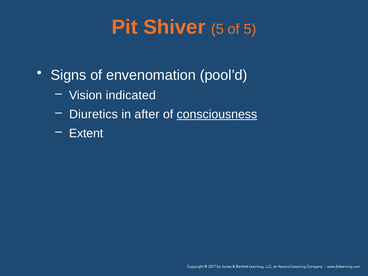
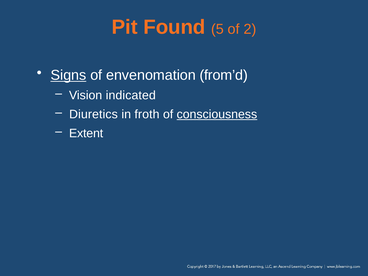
Shiver: Shiver -> Found (174, 27)
of 5: 5 -> 2 (250, 29)
Signs underline: none -> present (68, 75)
pool’d: pool’d -> from’d (224, 75)
after: after -> froth (147, 114)
